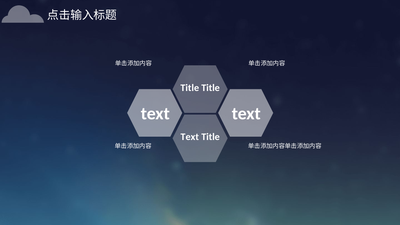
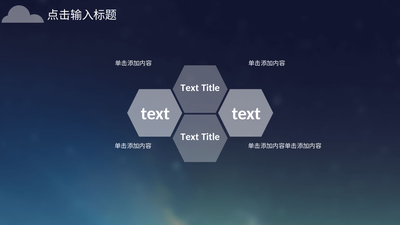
Title: Title -> Text (190, 88)
